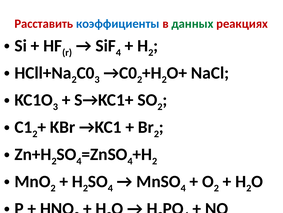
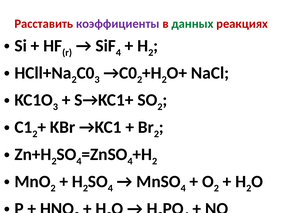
коэффициенты colour: blue -> purple (118, 24)
